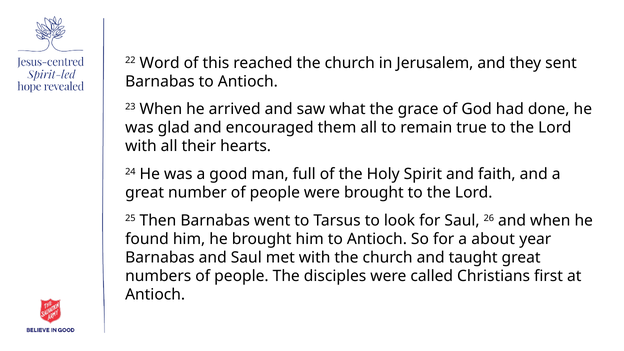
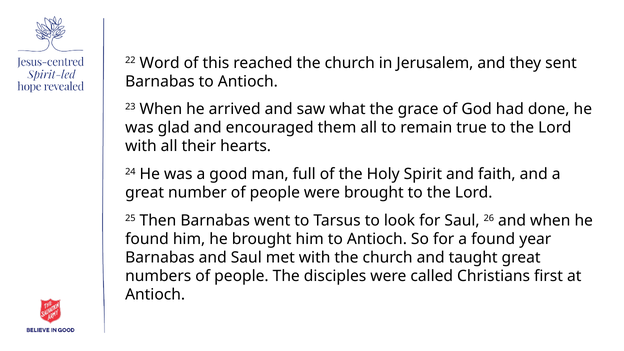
a about: about -> found (493, 239)
